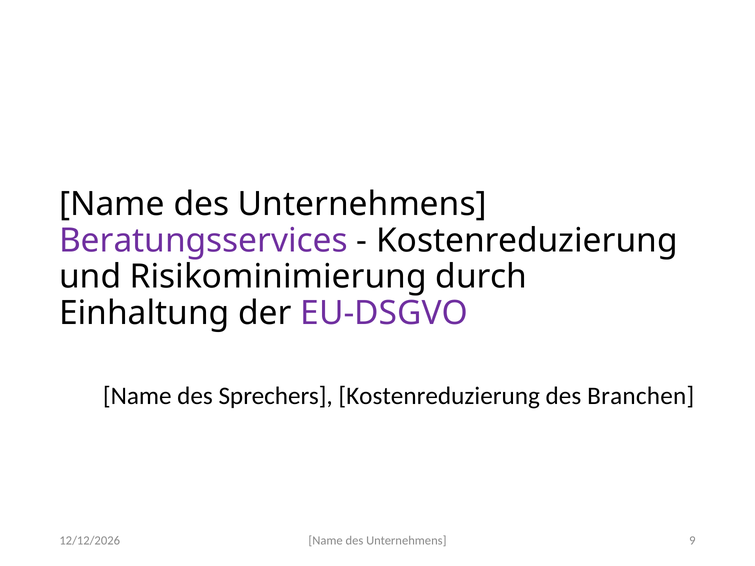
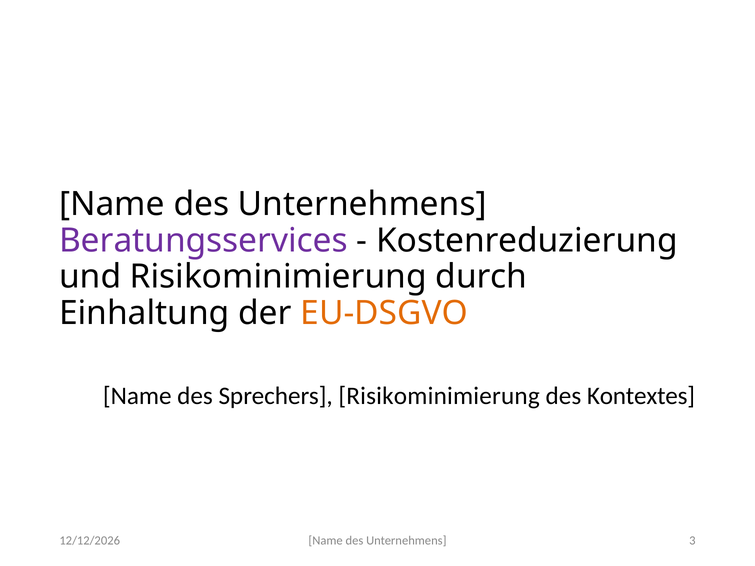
EU-DSGVO colour: purple -> orange (384, 313)
Sprechers Kostenreduzierung: Kostenreduzierung -> Risikominimierung (439, 396)
Branchen: Branchen -> Kontextes (641, 396)
9: 9 -> 3 (692, 541)
